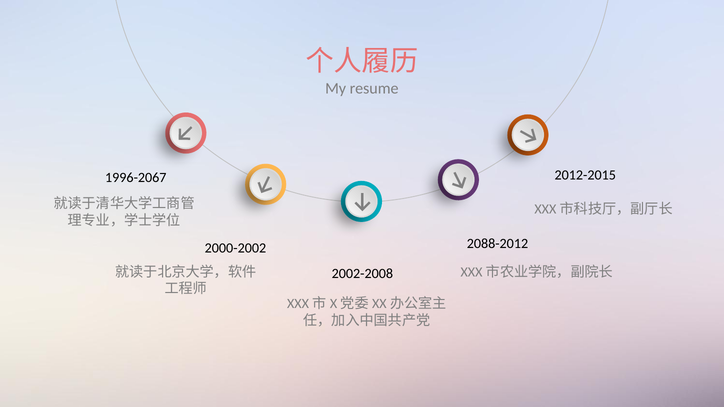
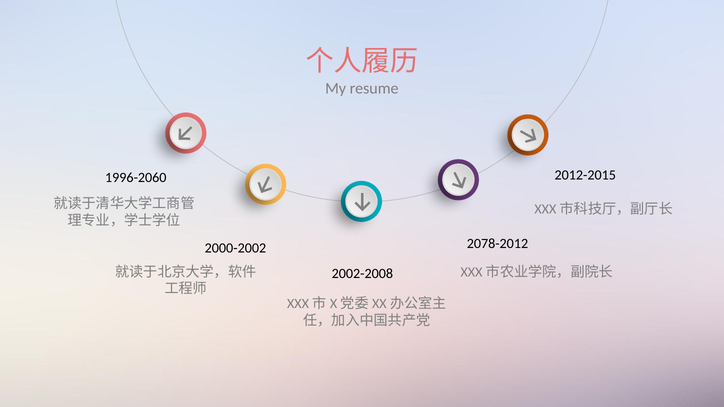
1996-2067: 1996-2067 -> 1996-2060 (136, 178)
2088-2012: 2088-2012 -> 2078-2012 (497, 244)
